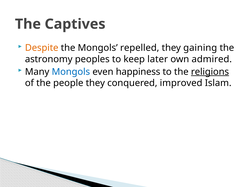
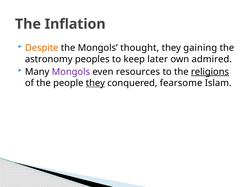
Captives: Captives -> Inflation (75, 24)
repelled: repelled -> thought (140, 48)
Mongols colour: blue -> purple (71, 72)
happiness: happiness -> resources (138, 72)
they underline: none -> present (95, 83)
improved: improved -> fearsome (181, 83)
